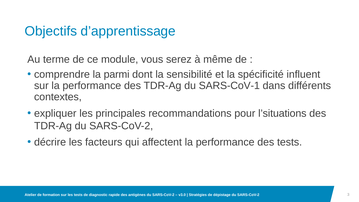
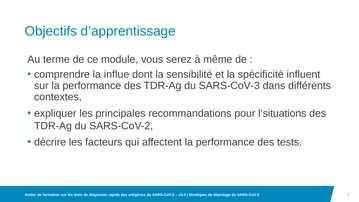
parmi: parmi -> influe (117, 74)
SARS-CoV-1: SARS-CoV-1 -> SARS-CoV-3 (229, 86)
